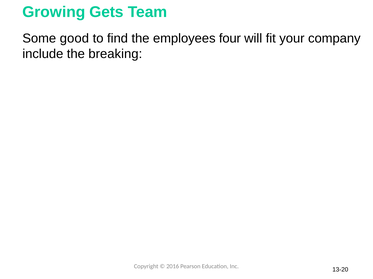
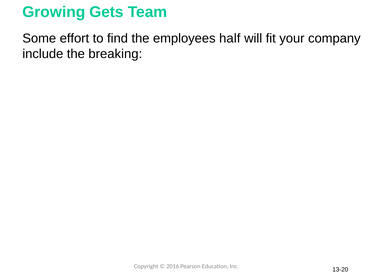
good: good -> effort (74, 39)
four: four -> half (230, 39)
